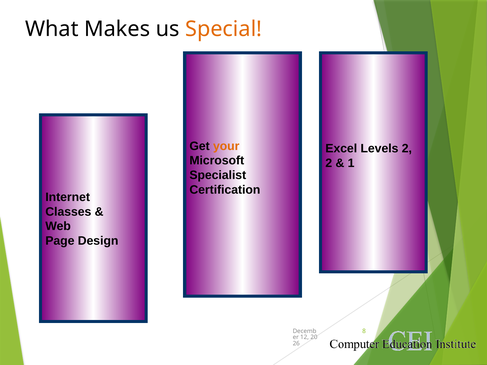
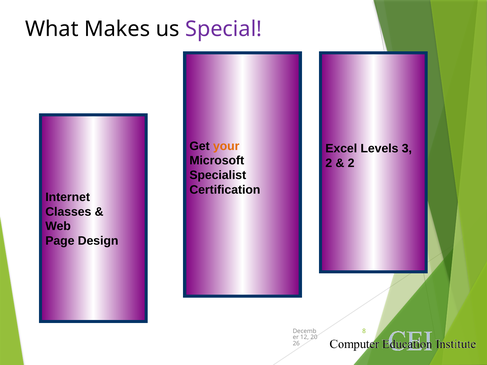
Special colour: orange -> purple (224, 29)
Levels 2: 2 -> 3 (407, 149)
1: 1 -> 2 (351, 163)
